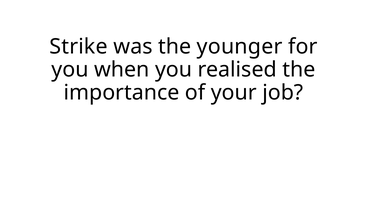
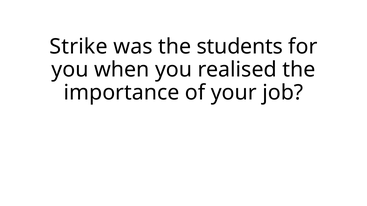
younger: younger -> students (240, 47)
